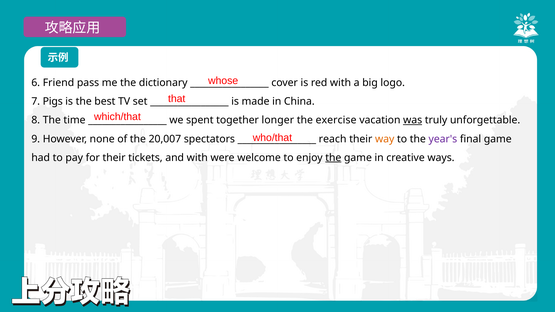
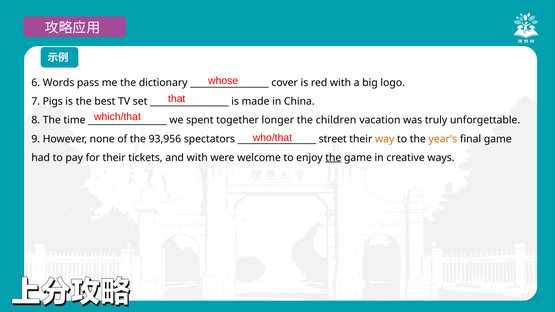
Friend: Friend -> Words (59, 83)
exercise: exercise -> children (336, 120)
was underline: present -> none (413, 120)
20,007: 20,007 -> 93,956 (165, 139)
reach: reach -> street (333, 139)
year's colour: purple -> orange (443, 139)
